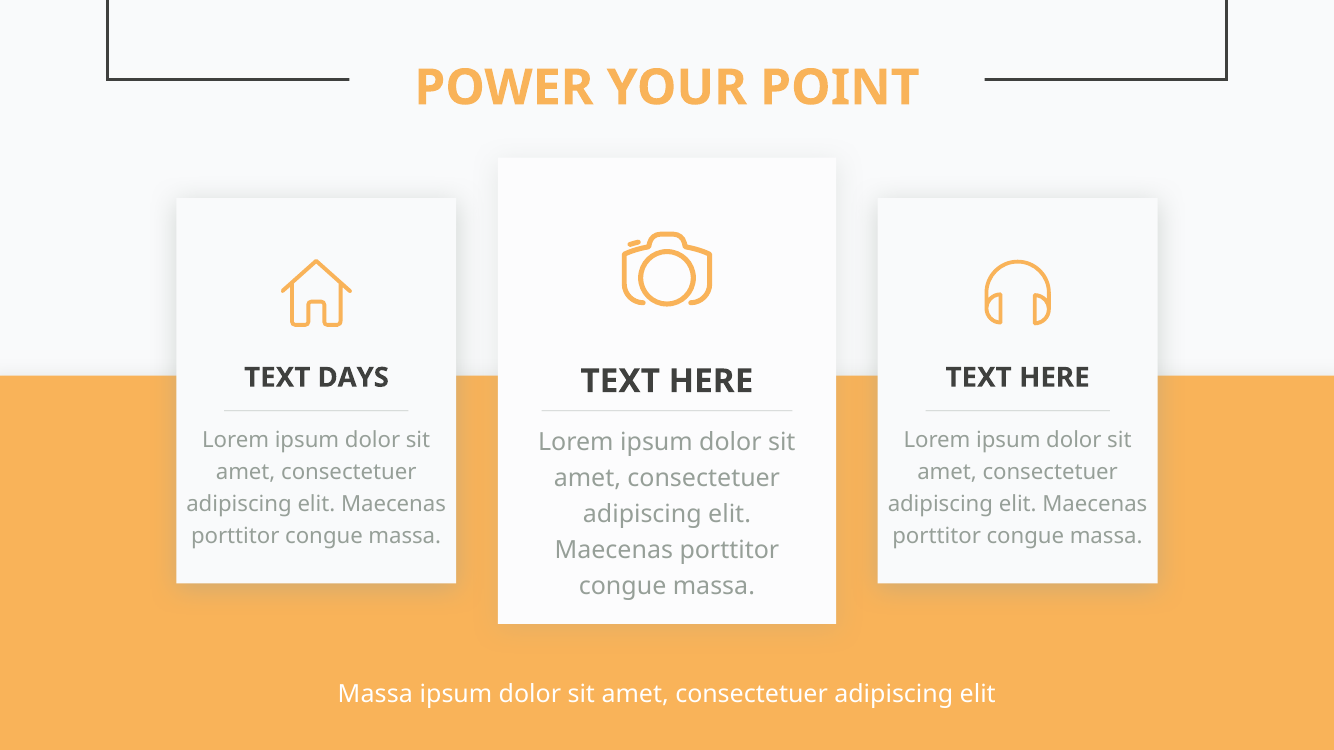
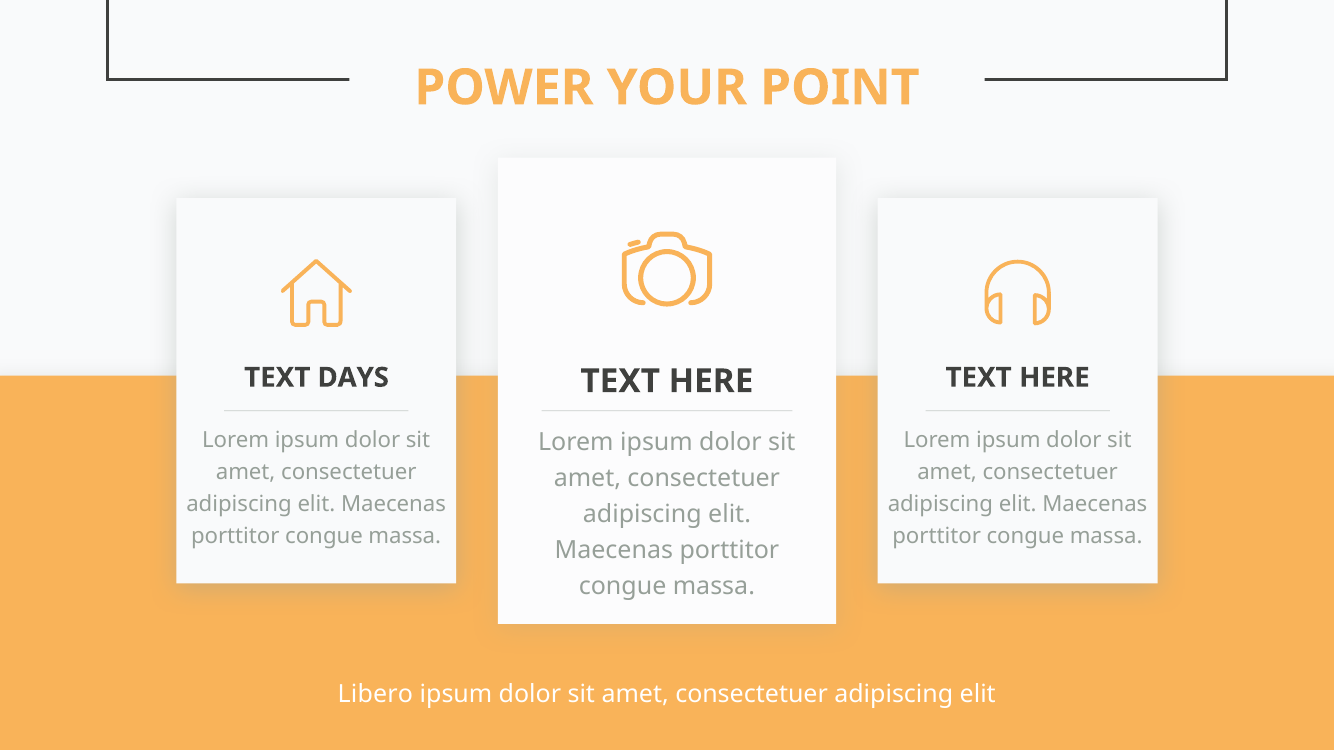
Massa: Massa -> Libero (375, 694)
